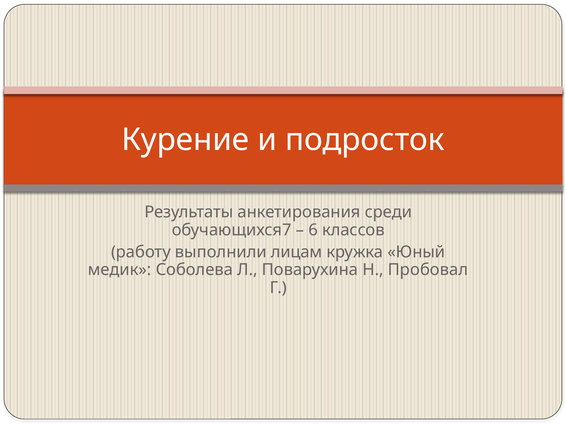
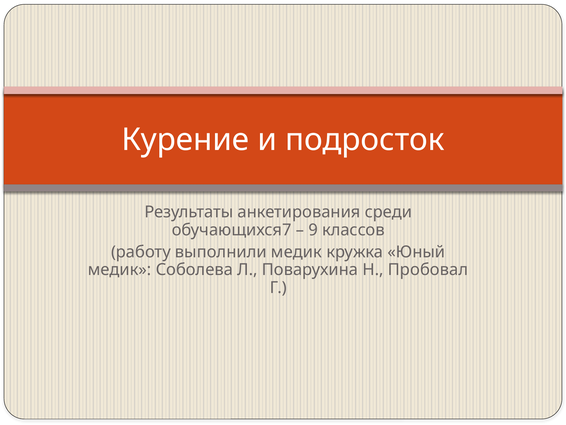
6: 6 -> 9 (313, 230)
выполнили лицам: лицам -> медик (296, 252)
